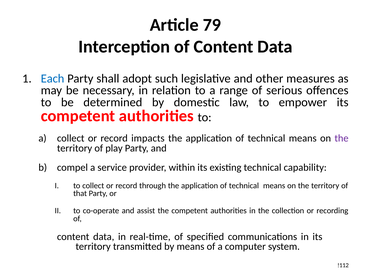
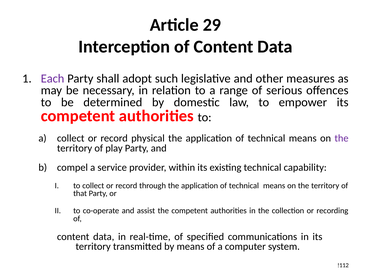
79: 79 -> 29 (212, 25)
Each colour: blue -> purple (53, 79)
impacts: impacts -> physical (148, 138)
